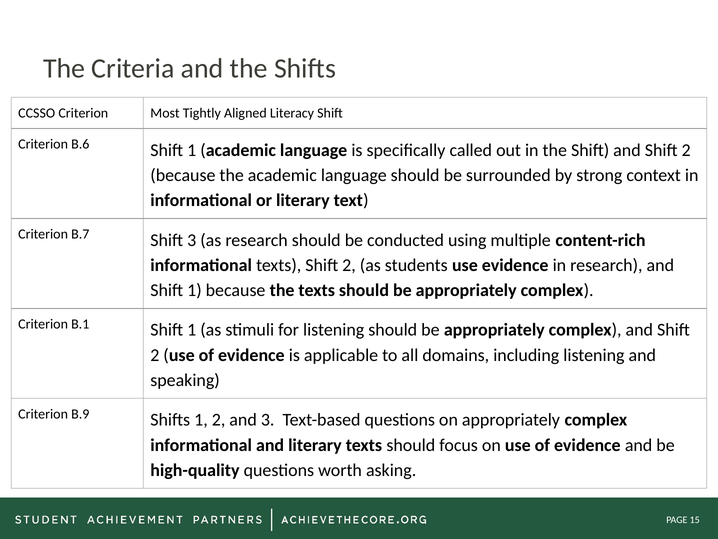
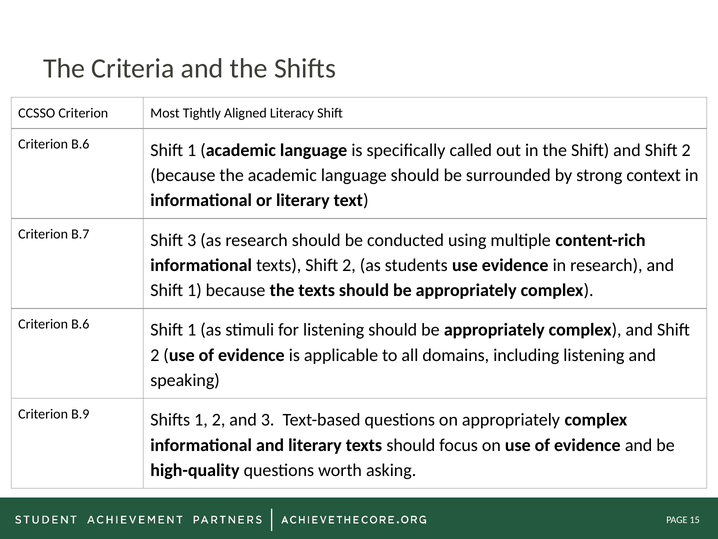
B.1: B.1 -> B.6 (80, 324)
